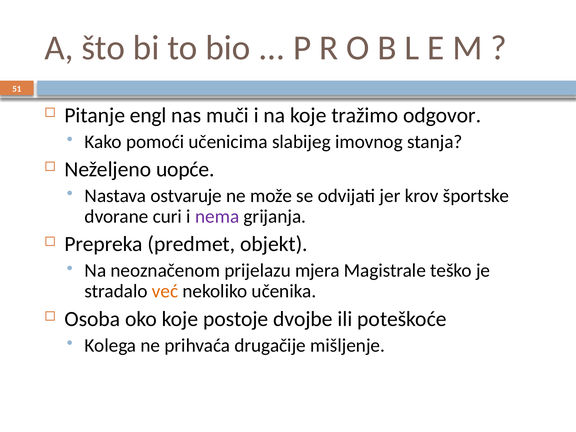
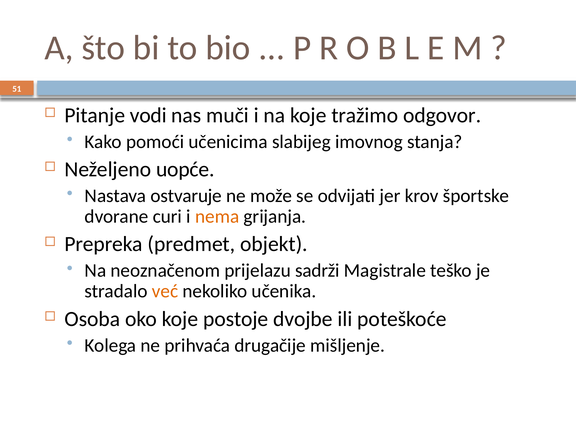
engl: engl -> vodi (148, 115)
nema colour: purple -> orange (217, 217)
mjera: mjera -> sadrži (317, 271)
